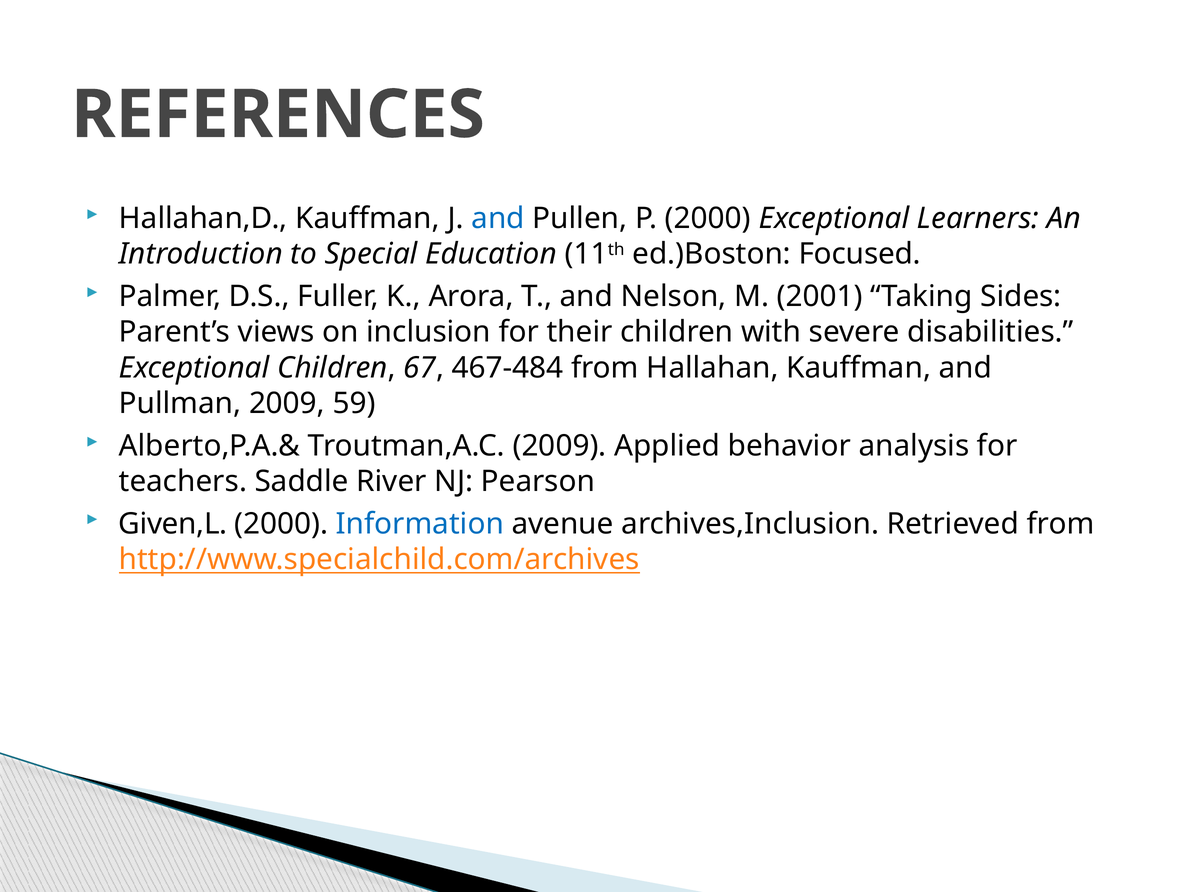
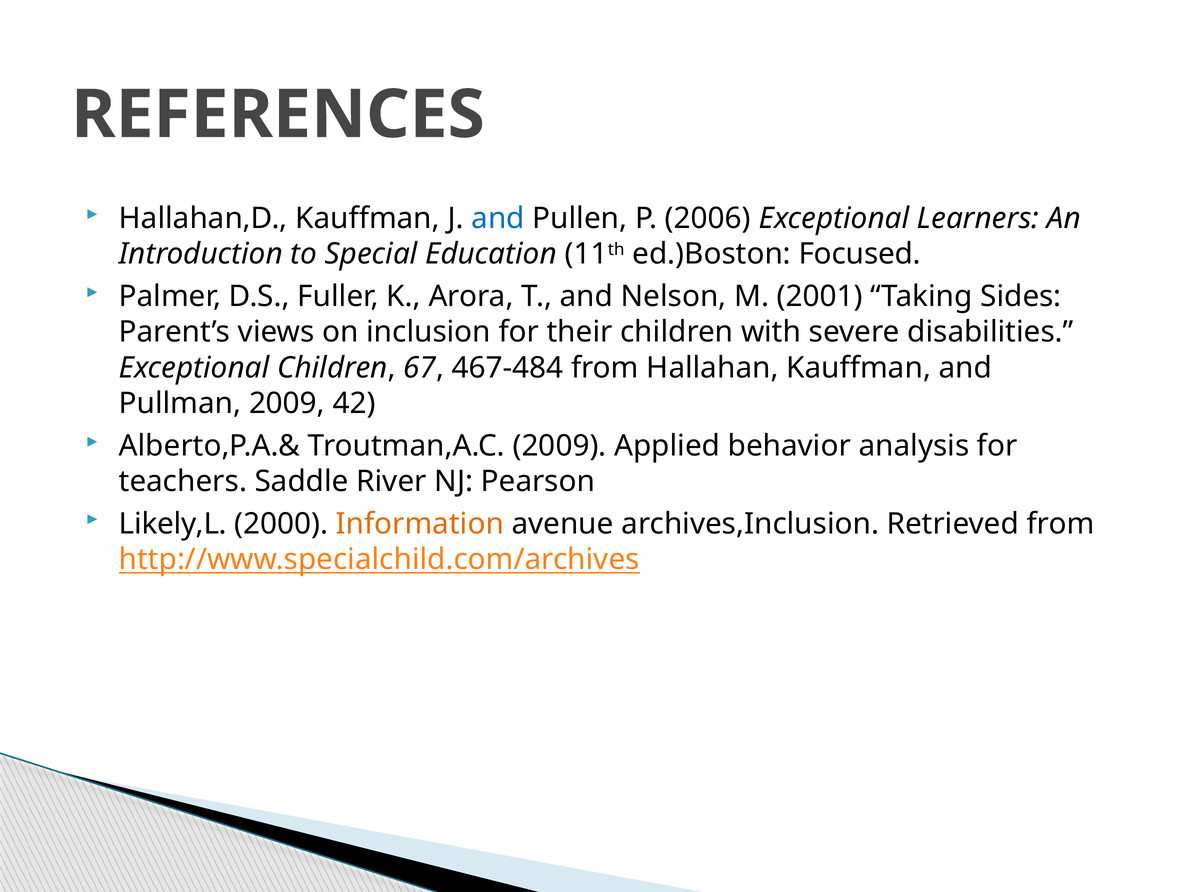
P 2000: 2000 -> 2006 (708, 219)
59: 59 -> 42 (354, 404)
Given,L: Given,L -> Likely,L (173, 524)
Information colour: blue -> orange (420, 524)
